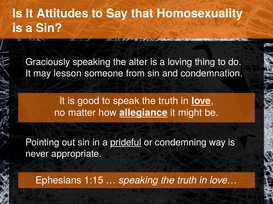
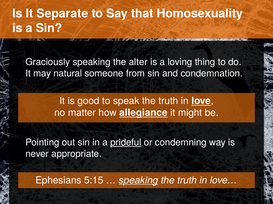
Attitudes: Attitudes -> Separate (62, 14)
lesson: lesson -> natural (68, 74)
1:15: 1:15 -> 5:15 (94, 181)
speaking underline: none -> present (139, 181)
